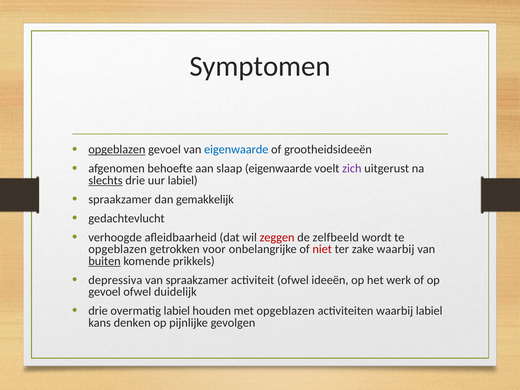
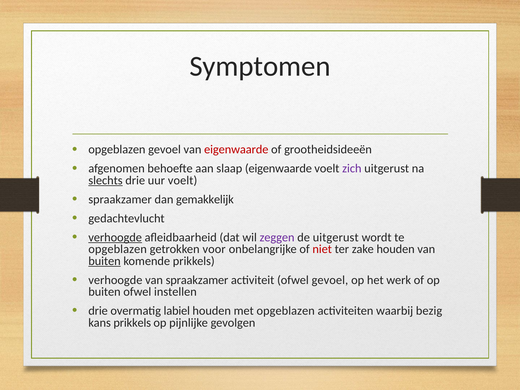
opgeblazen underline: present -> none (117, 150)
eigenwaarde colour: blue -> red (236, 150)
uur labiel: labiel -> voelt (183, 180)
verhoogde underline: none -> present (115, 237)
zeggen colour: red -> purple (277, 237)
de zelfbeeld: zelfbeeld -> uitgerust (336, 237)
zake waarbij: waarbij -> houden (396, 249)
depressiva: depressiva -> verhoogde (115, 280)
ofwel ideeën: ideeën -> gevoel (330, 280)
gevoel: gevoel -> buiten (104, 292)
duidelijk: duidelijk -> instellen (175, 292)
waarbij labiel: labiel -> bezig (429, 311)
kans denken: denken -> prikkels (132, 323)
